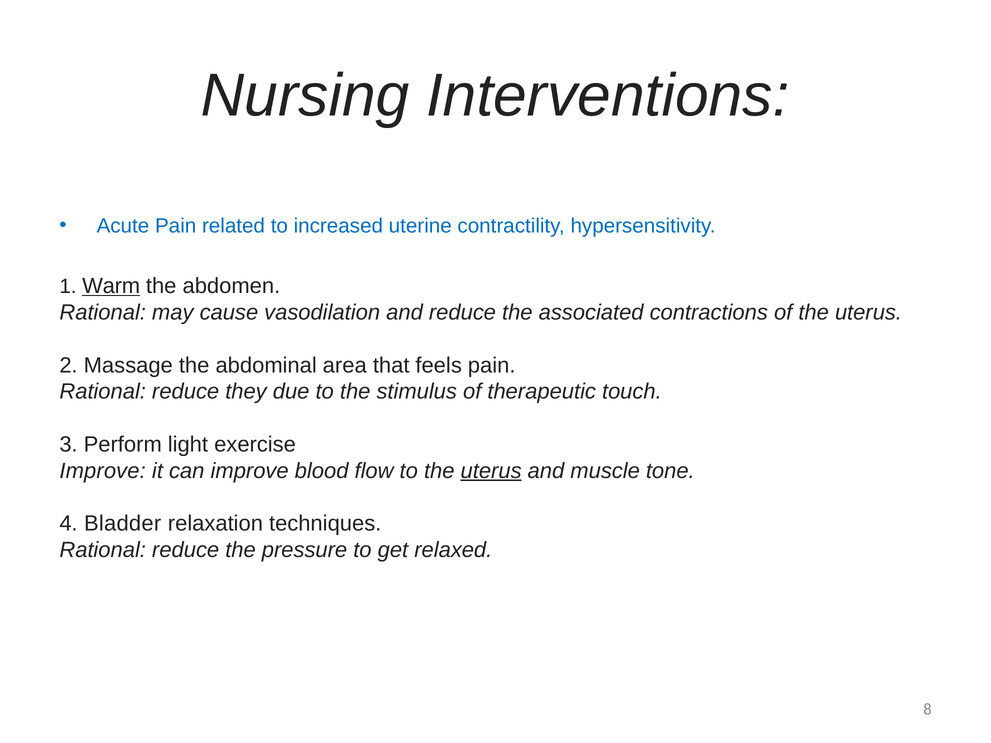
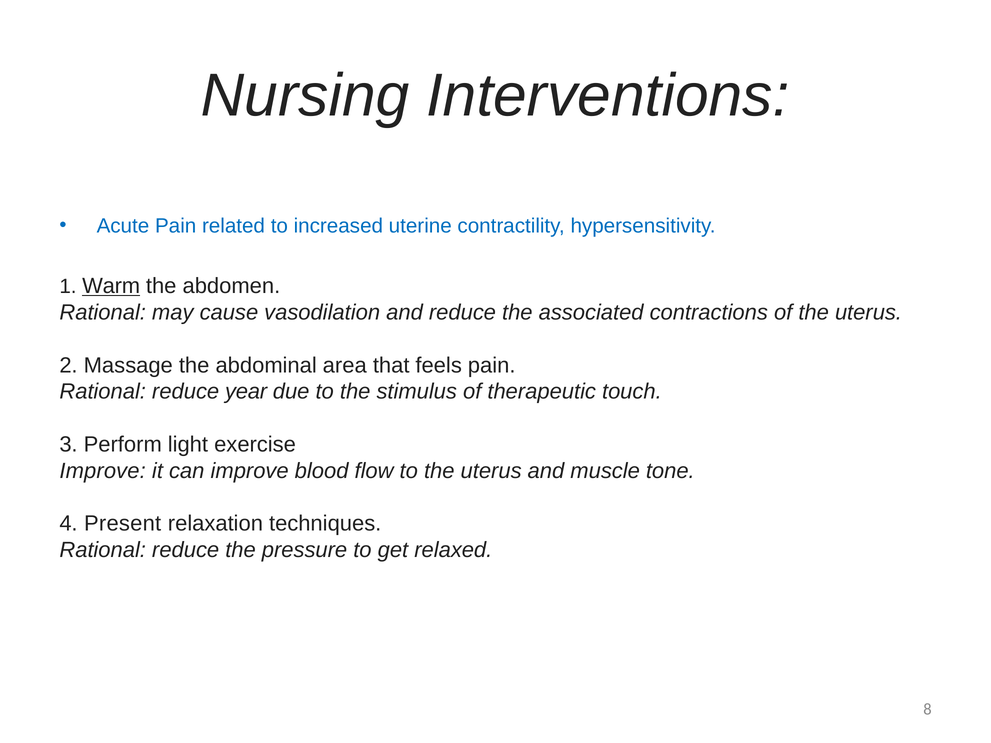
they: they -> year (246, 392)
uterus underline: present -> none (491, 471)
Bladder: Bladder -> Present (123, 524)
